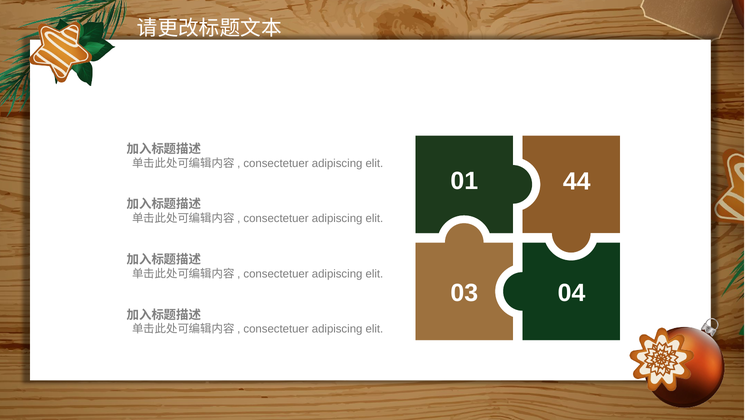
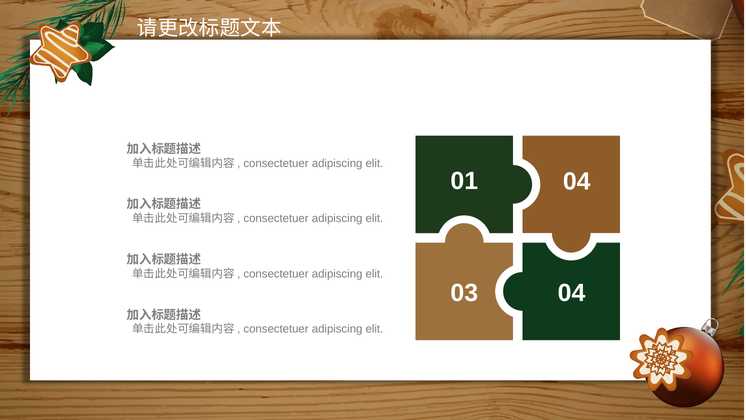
01 44: 44 -> 04 (577, 181)
